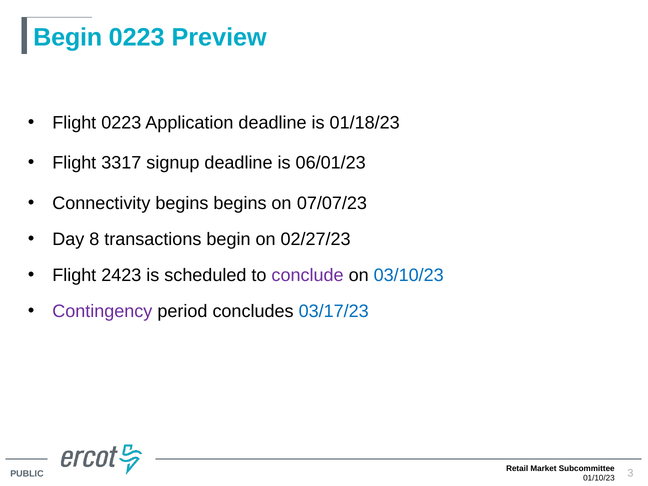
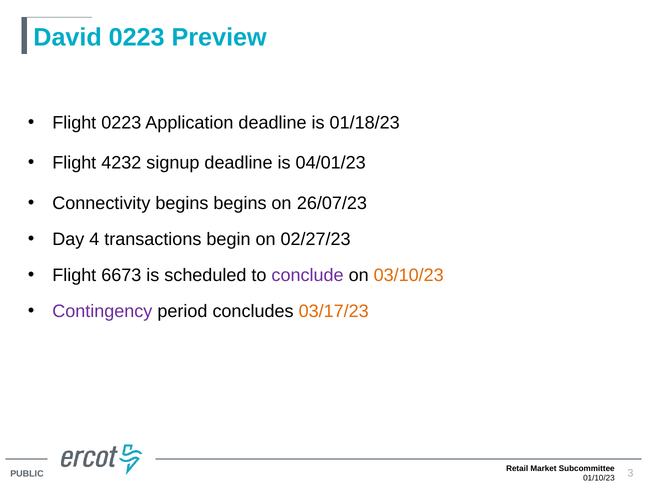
Begin: Begin -> David (68, 37)
3317: 3317 -> 4232 (121, 163)
06/01/23: 06/01/23 -> 04/01/23 (331, 163)
07/07/23: 07/07/23 -> 26/07/23 (332, 203)
8: 8 -> 4 (94, 239)
2423: 2423 -> 6673 (121, 275)
03/10/23 colour: blue -> orange (409, 275)
03/17/23 colour: blue -> orange (334, 311)
